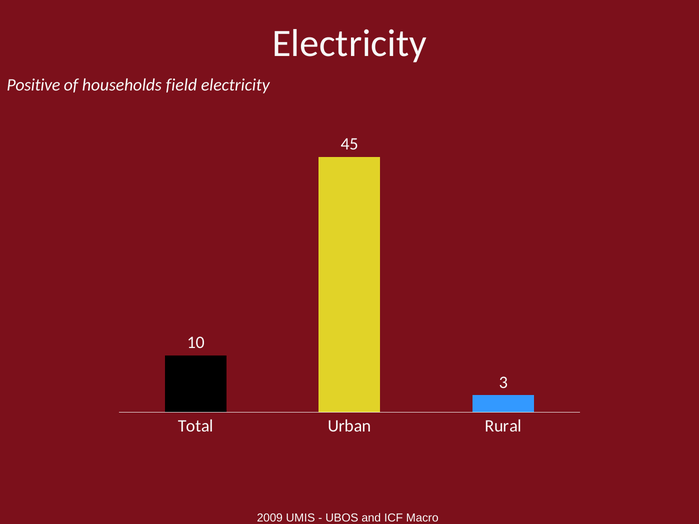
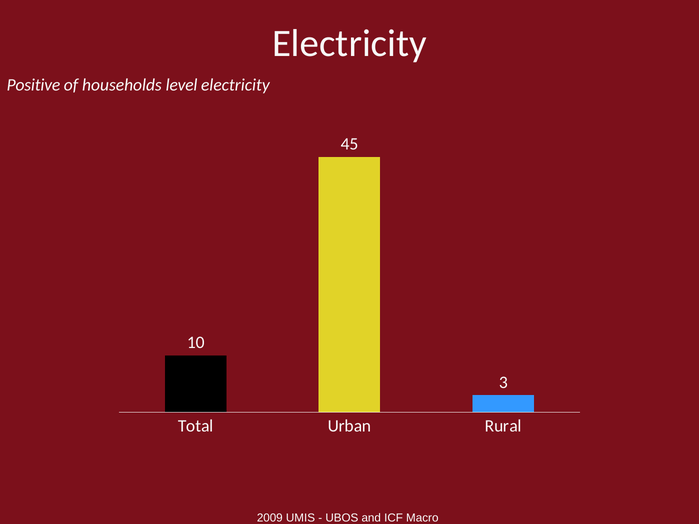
field: field -> level (182, 85)
